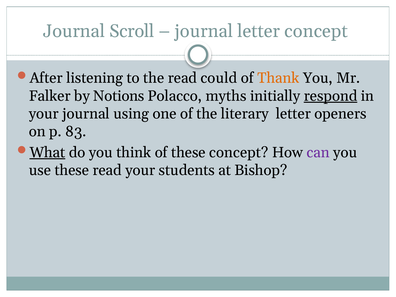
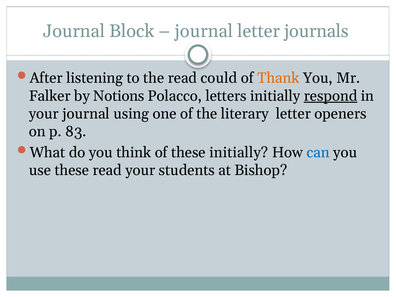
Scroll: Scroll -> Block (132, 31)
letter concept: concept -> journals (316, 31)
myths: myths -> letters (226, 96)
What underline: present -> none (47, 152)
these concept: concept -> initially (239, 152)
can colour: purple -> blue (318, 152)
